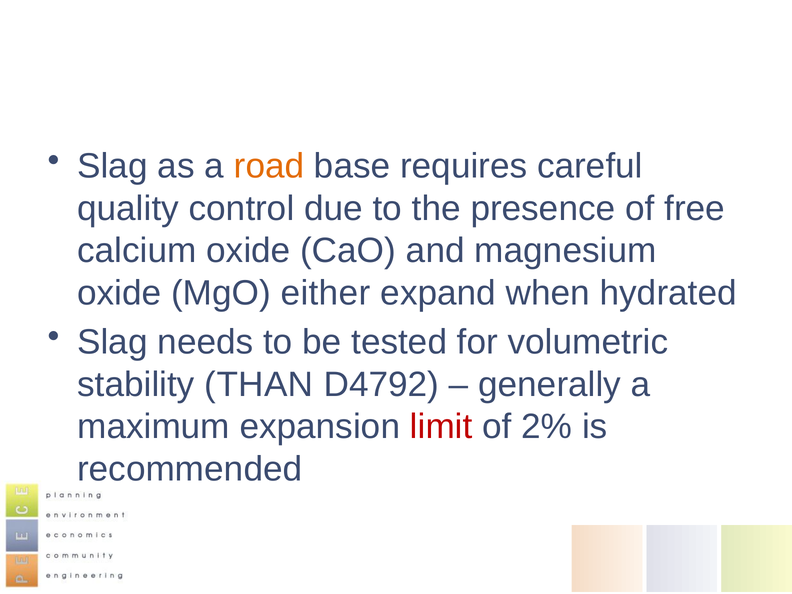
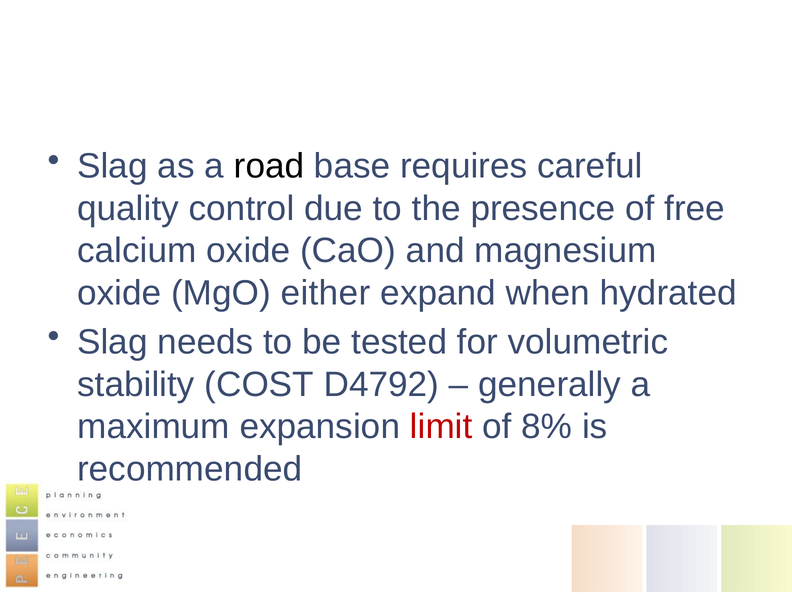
road colour: orange -> black (269, 166)
THAN: THAN -> COST (259, 384)
2%: 2% -> 8% (547, 427)
